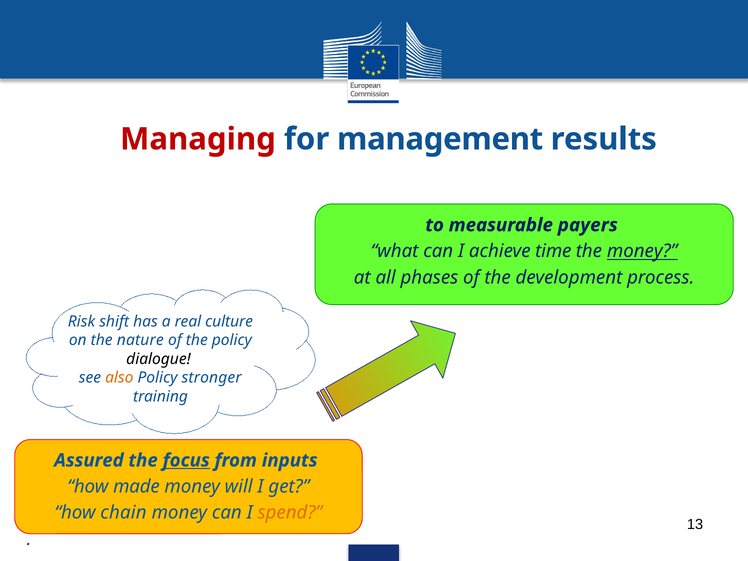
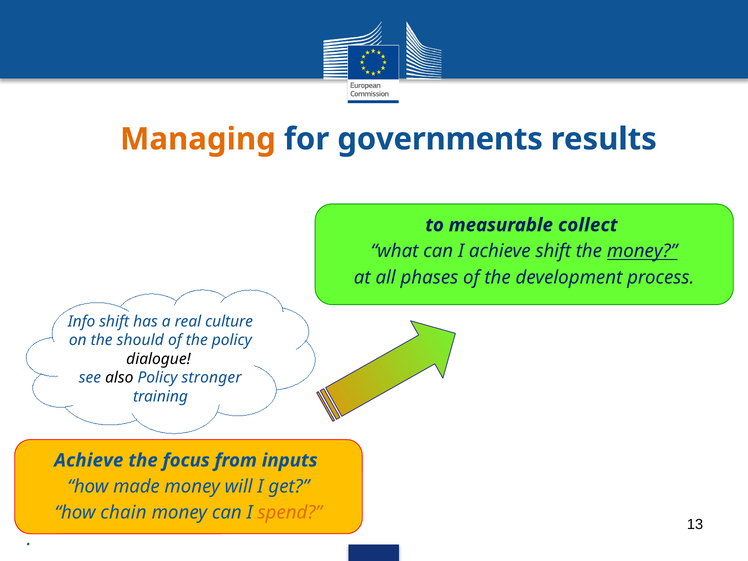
Managing colour: red -> orange (198, 139)
management: management -> governments (440, 139)
payers: payers -> collect (588, 225)
time: time -> shift (553, 251)
Risk: Risk -> Info (82, 322)
nature: nature -> should (140, 340)
also colour: orange -> black (119, 378)
Assured: Assured -> Achieve (89, 460)
focus underline: present -> none (186, 460)
